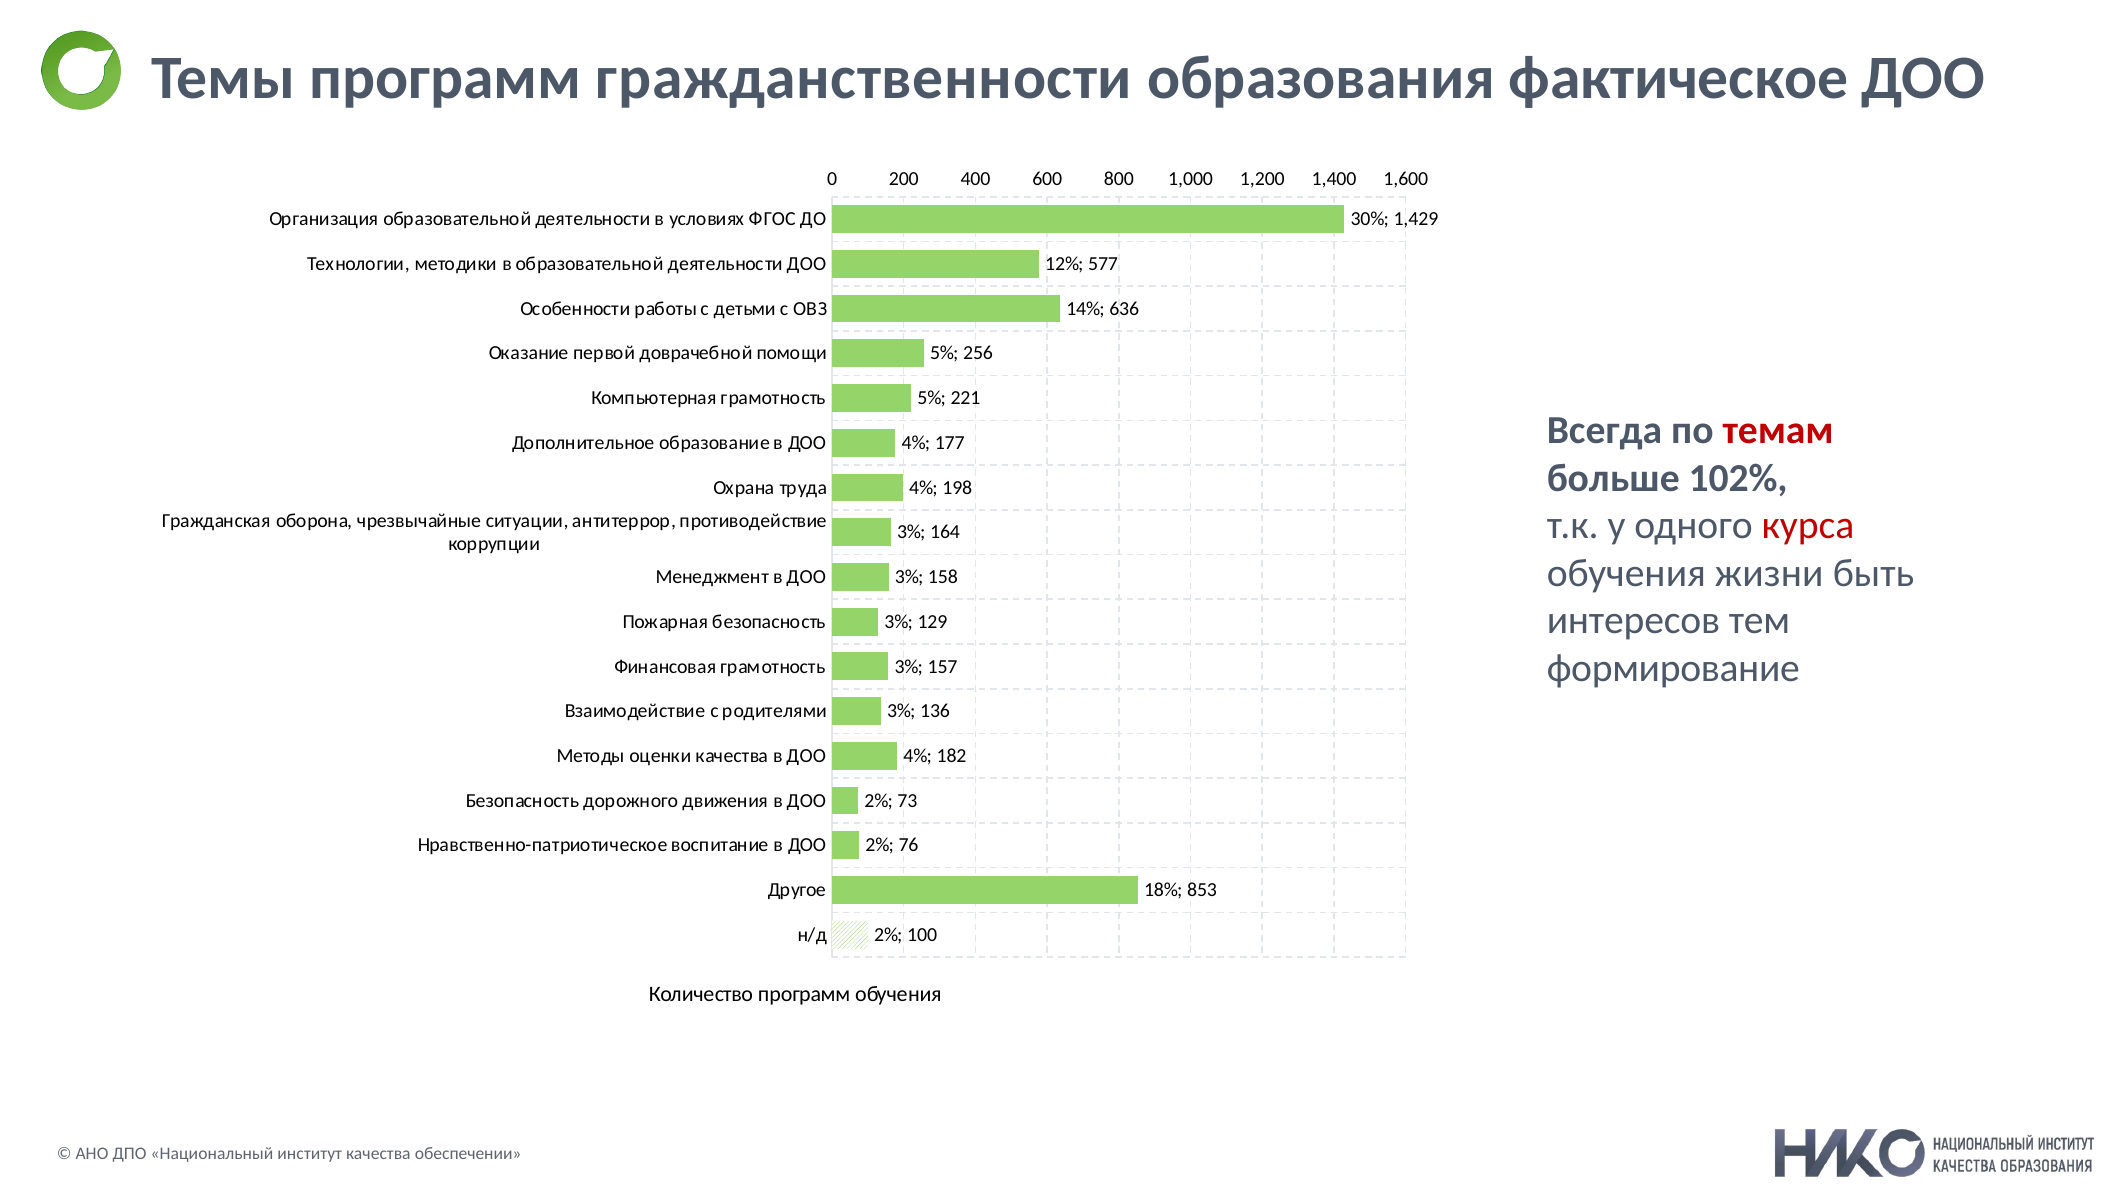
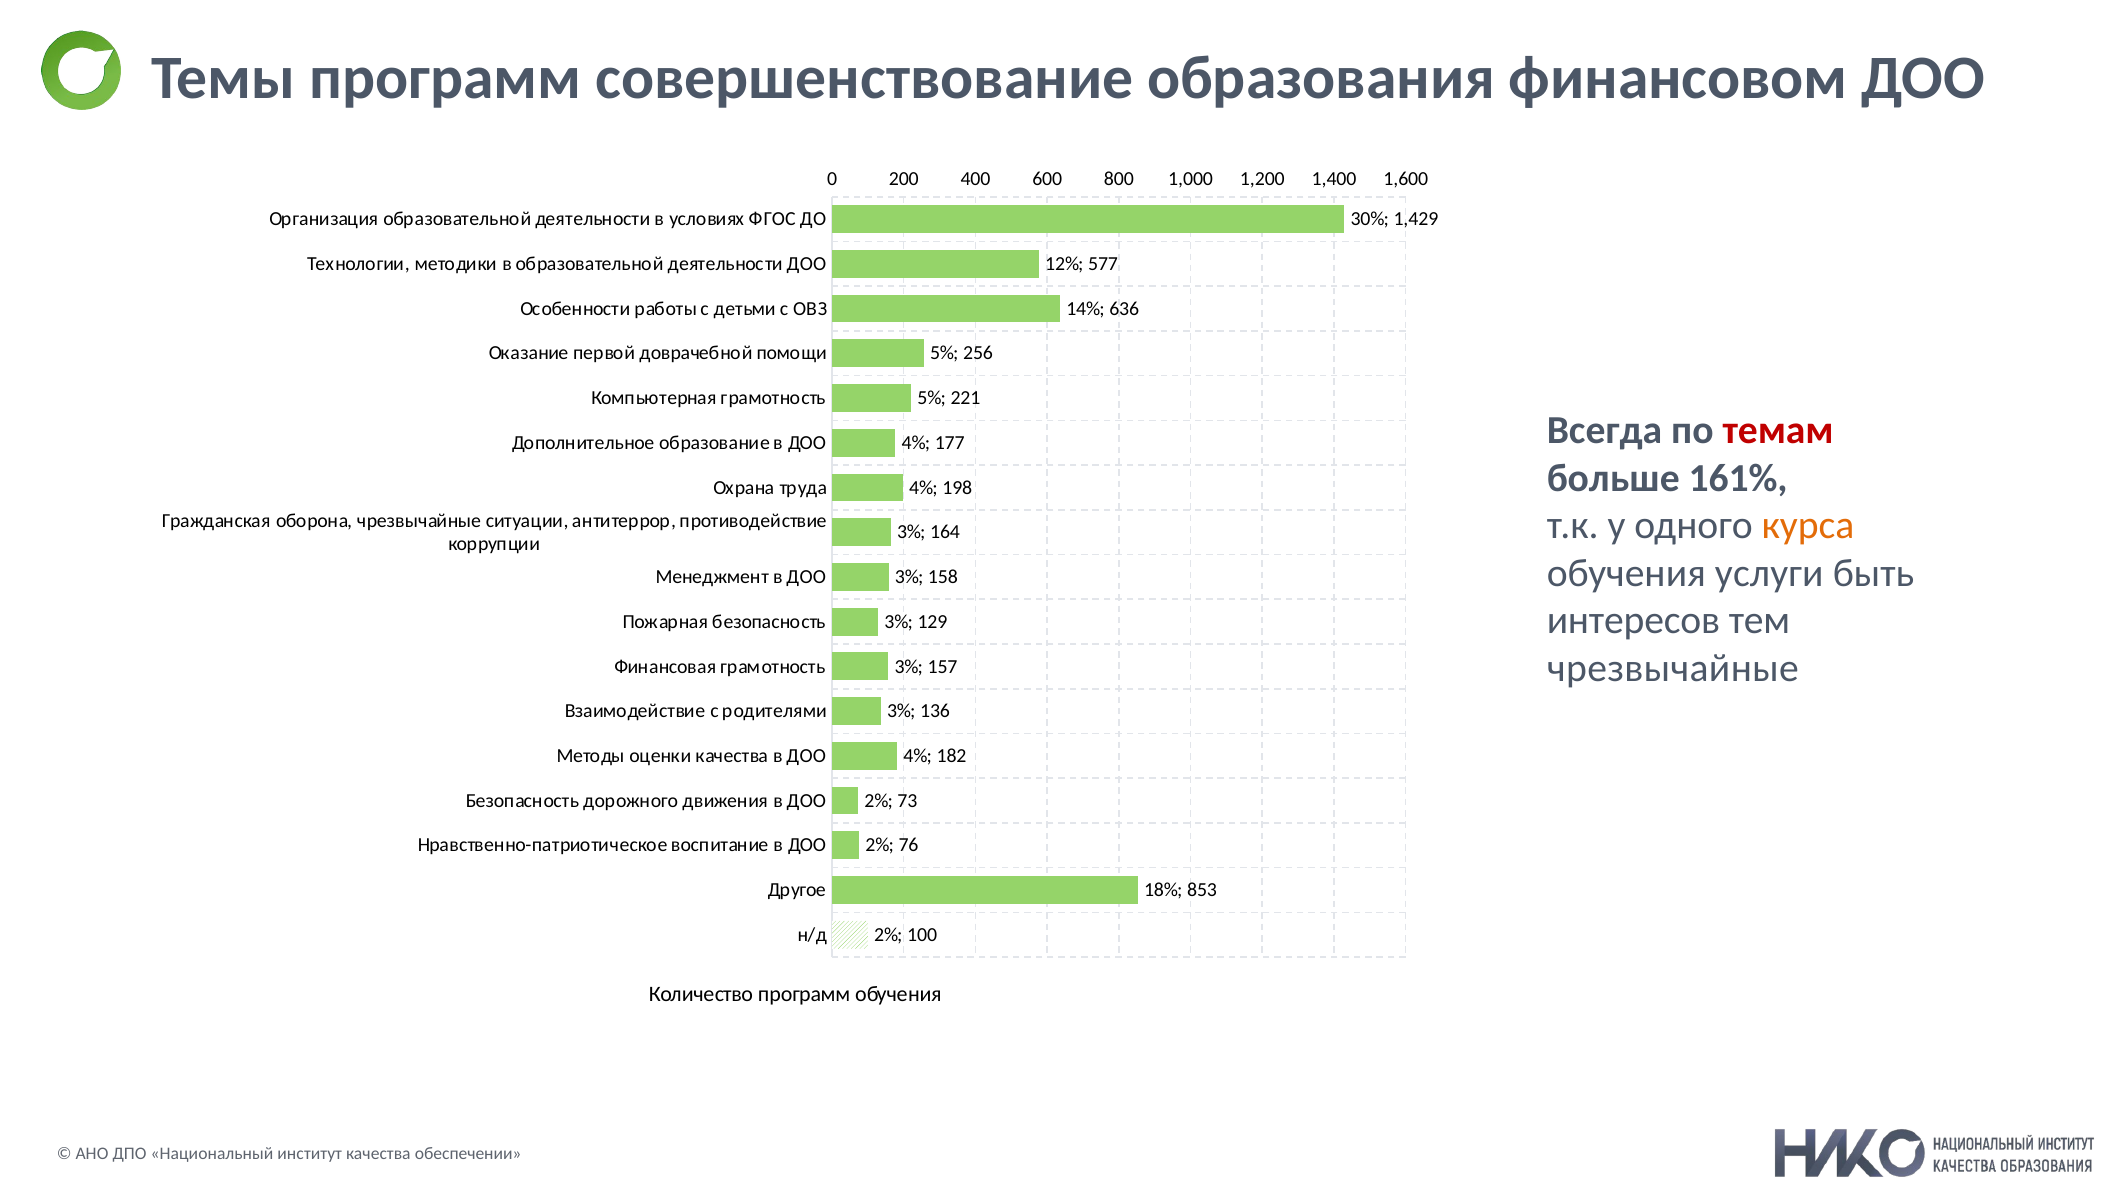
гражданственности: гражданственности -> совершенствование (864, 79)
фактическое: фактическое -> финансовом (1678, 79)
102%: 102% -> 161% (1738, 478)
курса colour: red -> orange (1808, 526)
жизни: жизни -> услуги (1769, 573)
формирование: формирование -> чрезвычайные (1673, 668)
